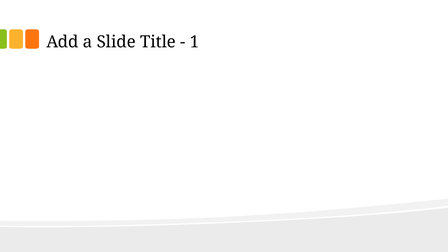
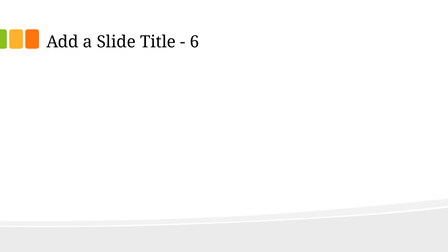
1: 1 -> 6 (194, 42)
